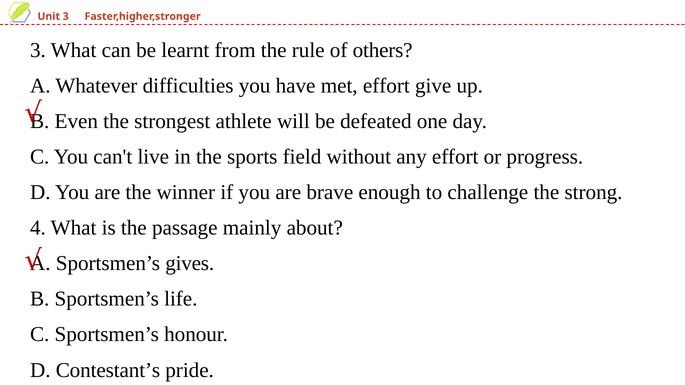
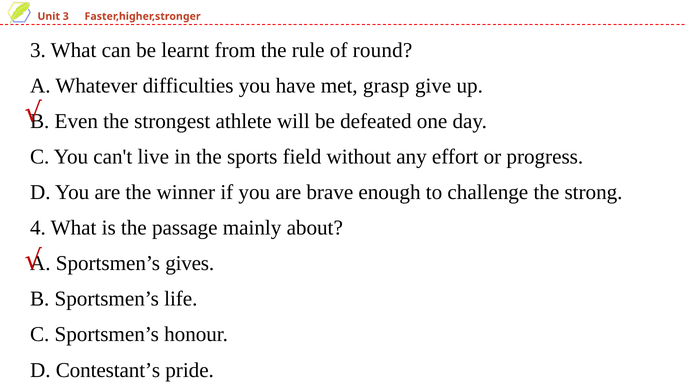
others: others -> round (382, 51)
met effort: effort -> grasp (386, 86)
